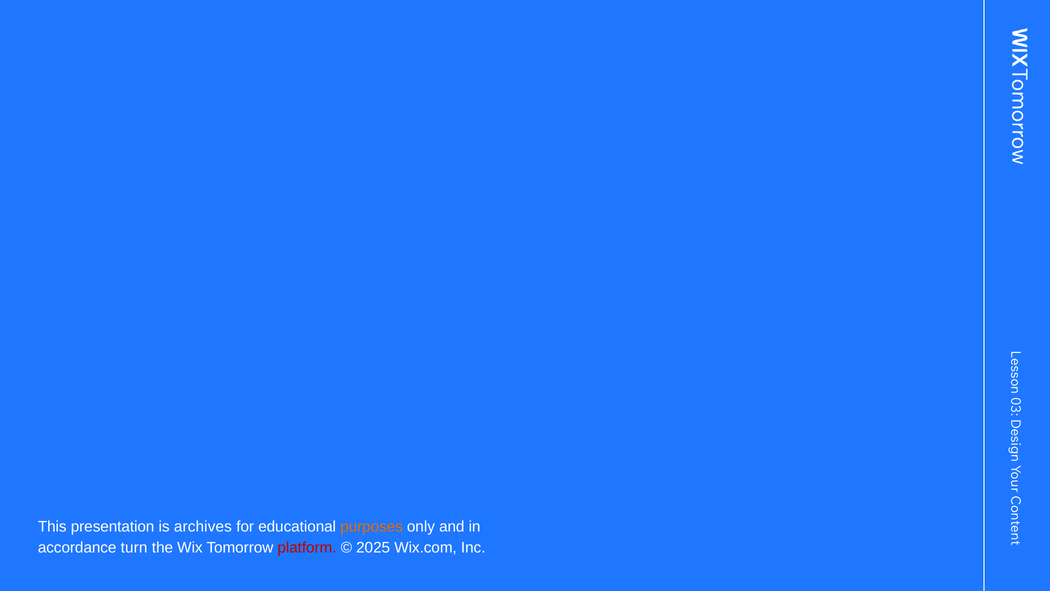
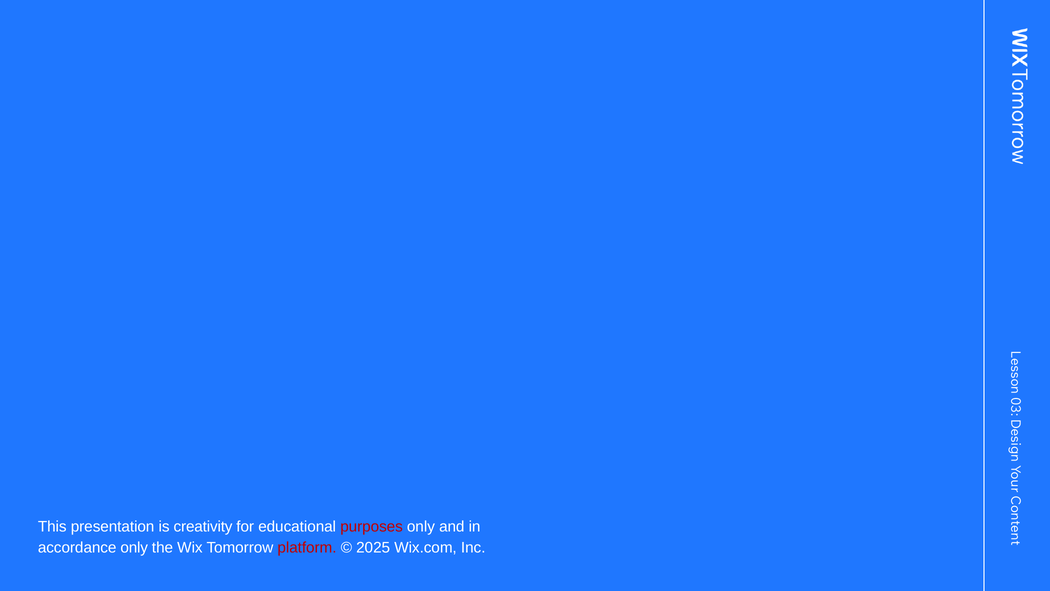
archives: archives -> creativity (203, 526)
purposes colour: orange -> red (372, 526)
accordance turn: turn -> only (134, 547)
